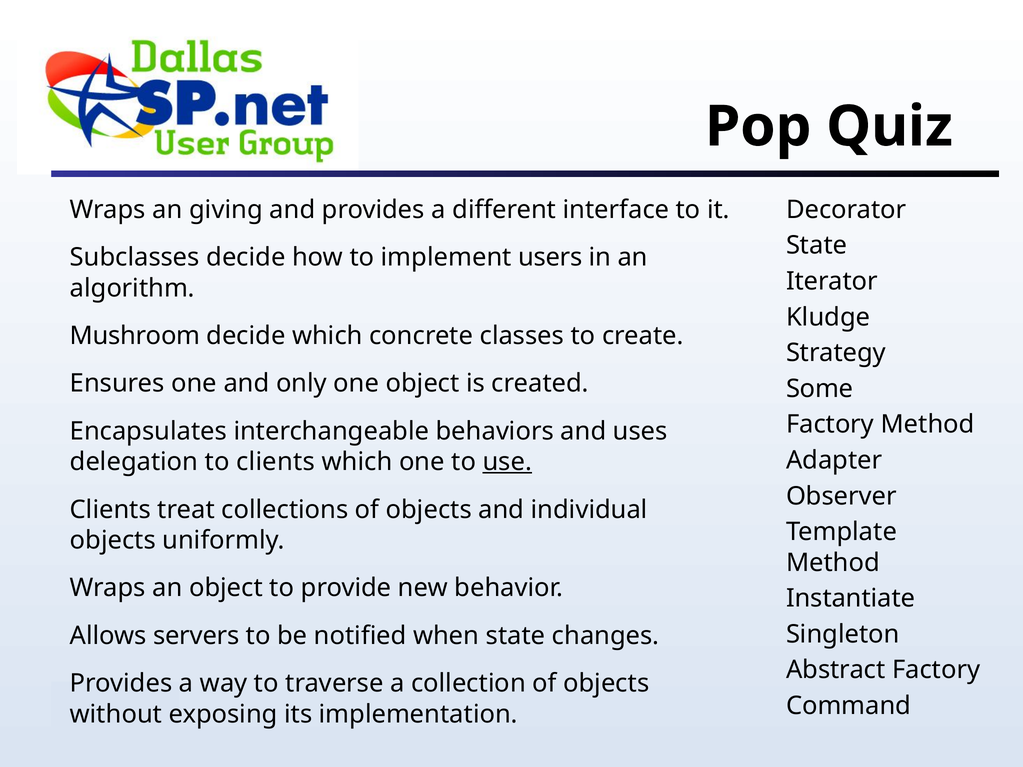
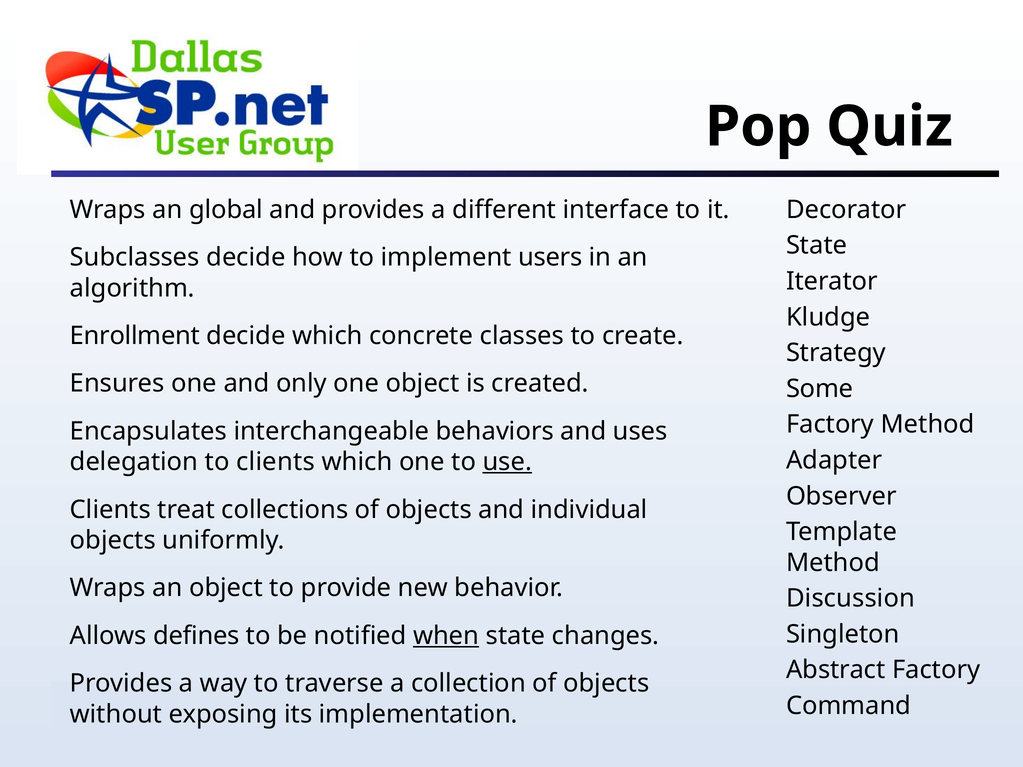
giving: giving -> global (226, 210)
Mushroom: Mushroom -> Enrollment (135, 336)
Instantiate: Instantiate -> Discussion (851, 599)
servers: servers -> defines (196, 636)
when underline: none -> present (446, 636)
